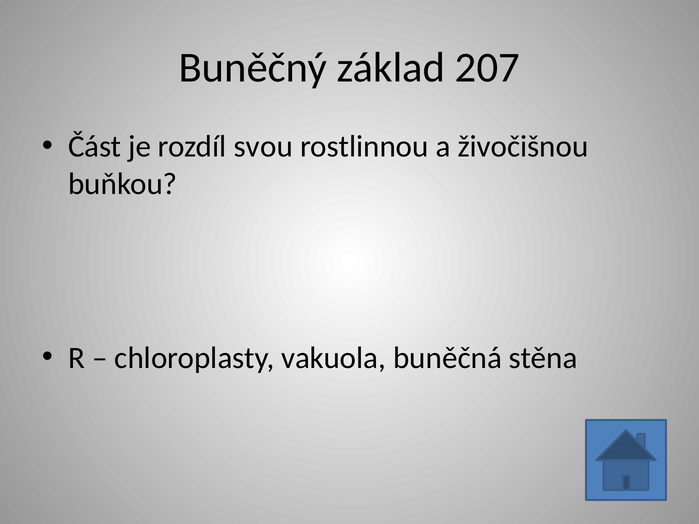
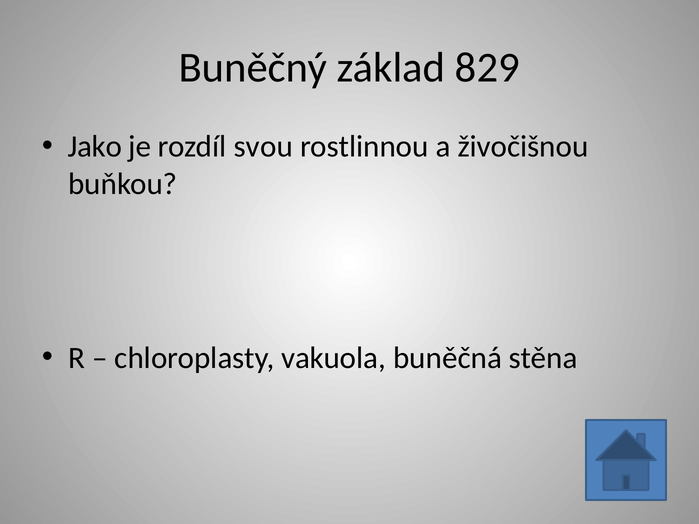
207: 207 -> 829 (487, 68)
Část: Část -> Jako (95, 147)
